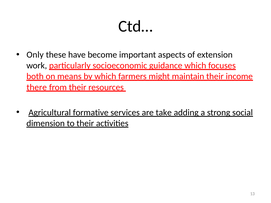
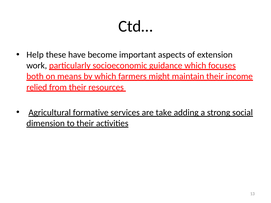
Only: Only -> Help (35, 55)
there: there -> relied (37, 87)
